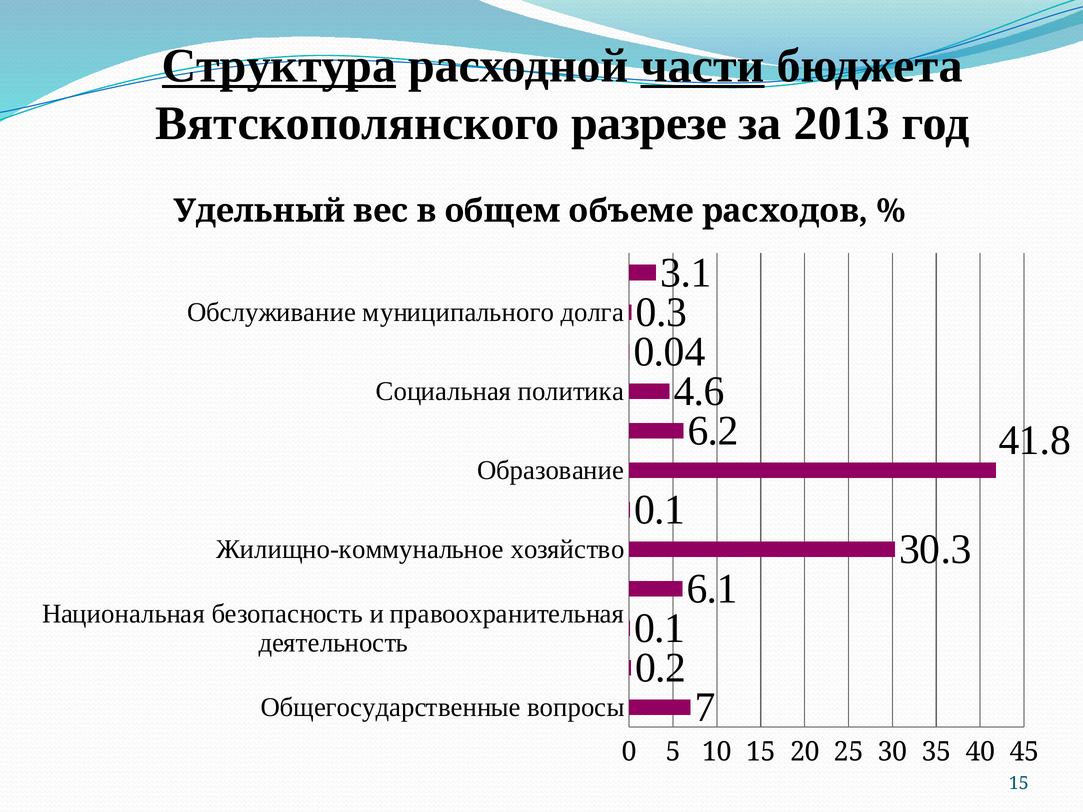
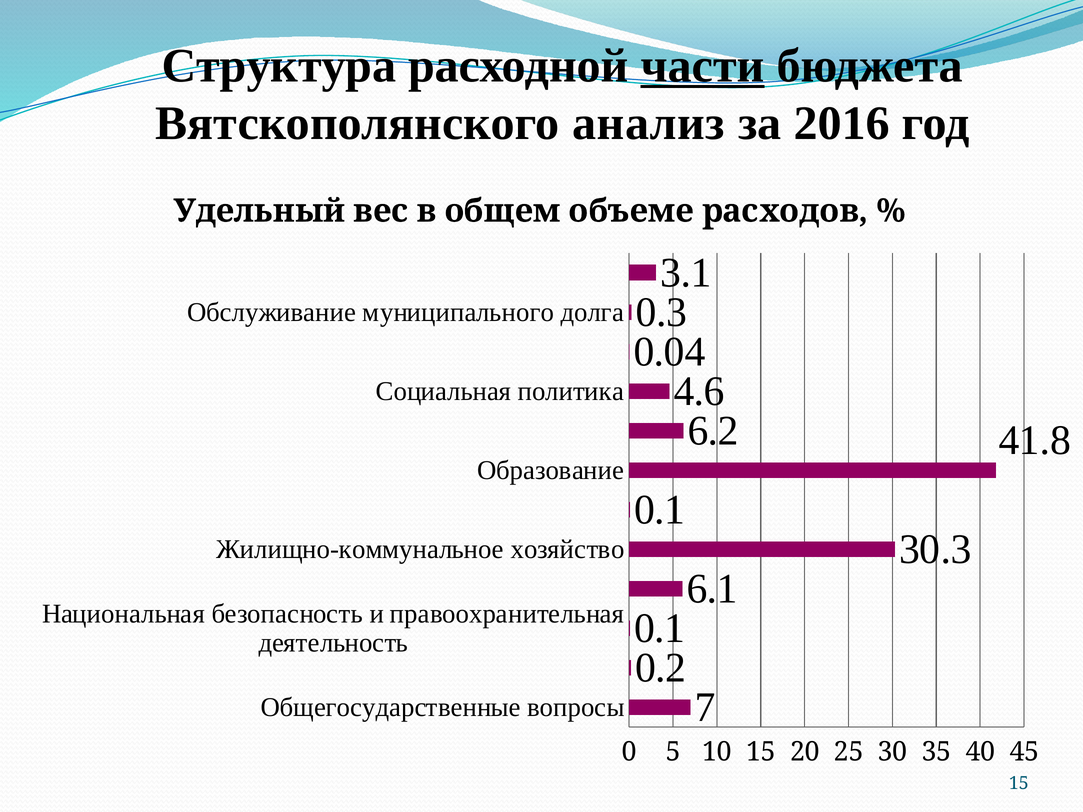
Структура underline: present -> none (279, 66)
разрезе: разрезе -> анализ (649, 124)
2013: 2013 -> 2016 (842, 124)
